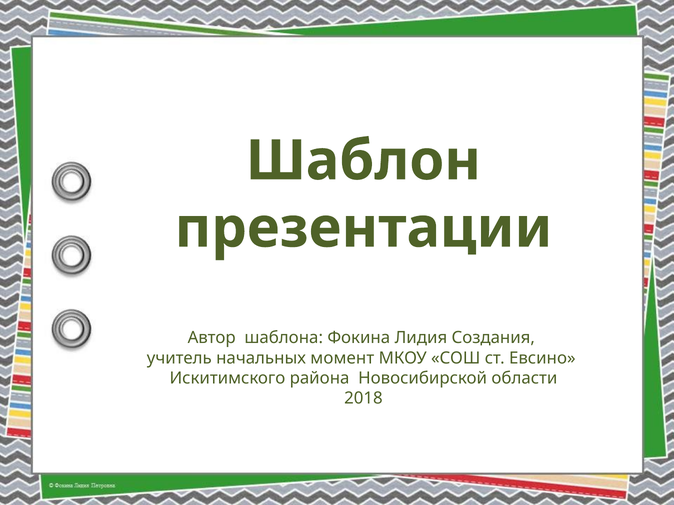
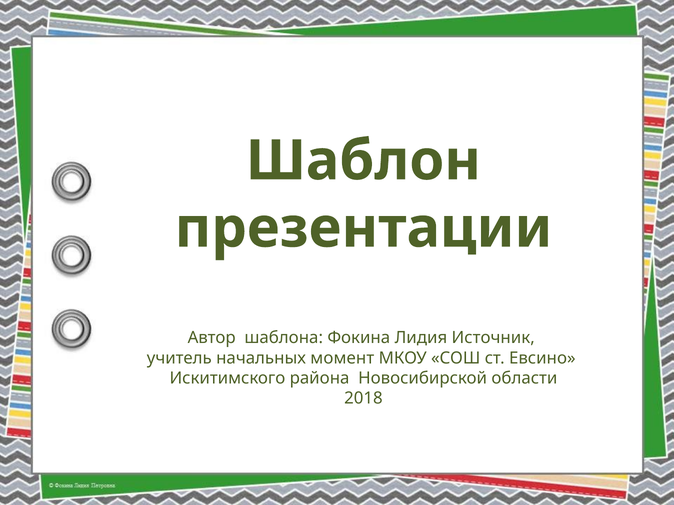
Создания: Создания -> Источник (493, 338)
